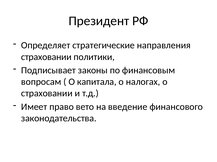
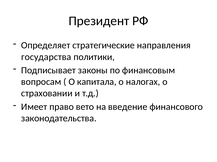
страховании: страховании -> государства (46, 57)
